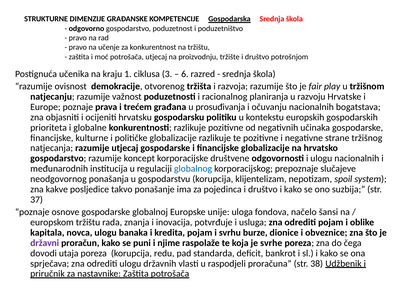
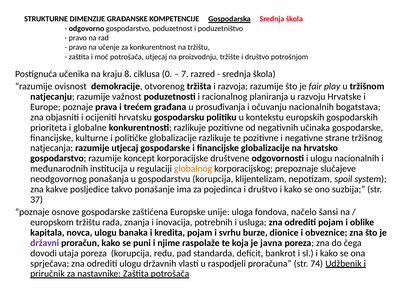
1: 1 -> 8 (128, 74)
3: 3 -> 0 (167, 74)
6: 6 -> 7 (185, 74)
globalnog colour: blue -> orange (193, 169)
globalnoj: globalnoj -> zaštićena (150, 212)
potvrđuje: potvrđuje -> potrebnih (214, 222)
svrhe: svrhe -> javna (271, 243)
38: 38 -> 74 (317, 264)
